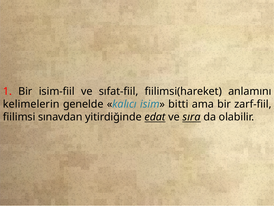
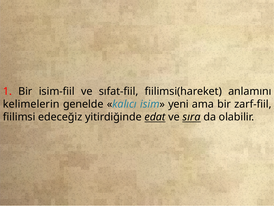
bitti: bitti -> yeni (178, 104)
sınavdan: sınavdan -> edeceğiz (60, 117)
